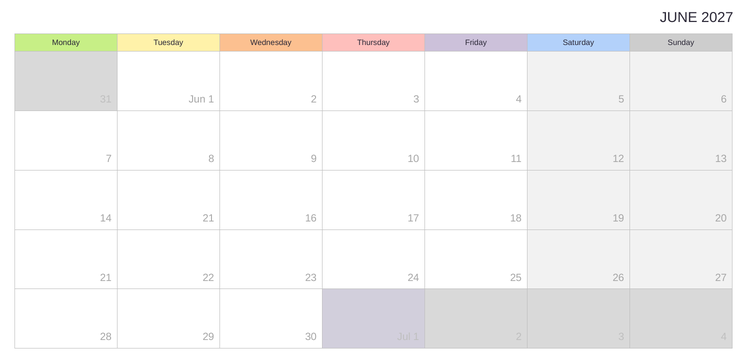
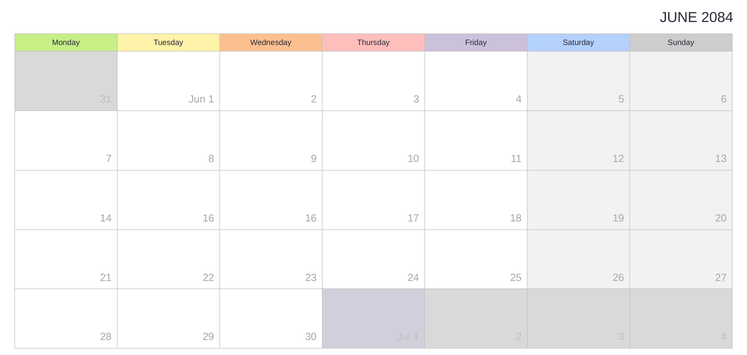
2027: 2027 -> 2084 (717, 18)
14 21: 21 -> 16 (208, 218)
